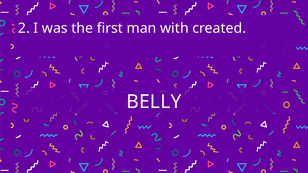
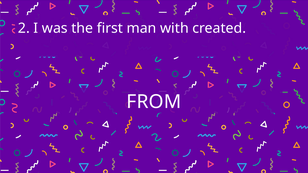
BELLY: BELLY -> FROM (154, 102)
